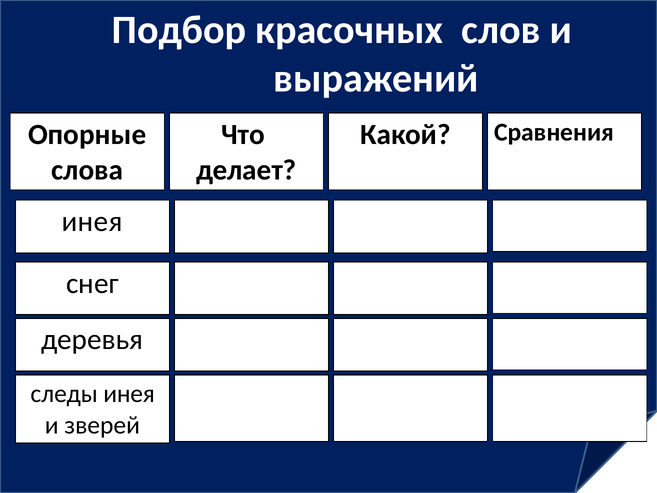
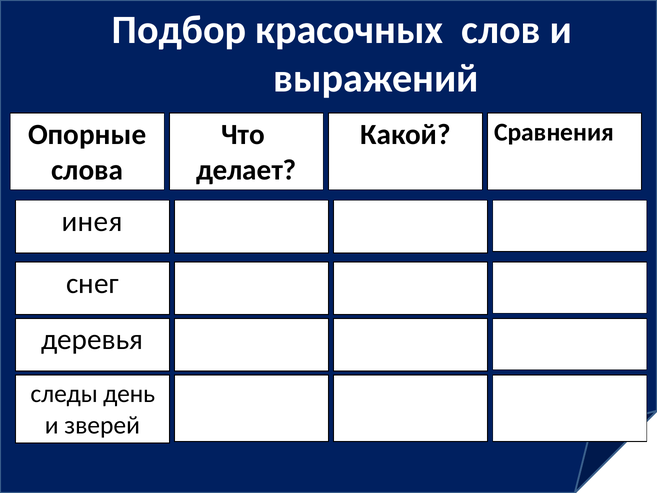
следы инея: инея -> день (129, 394)
